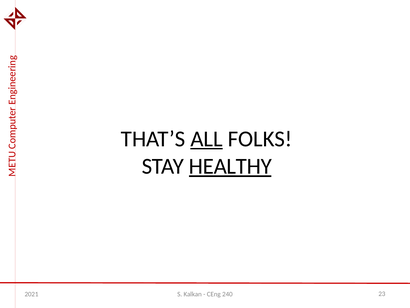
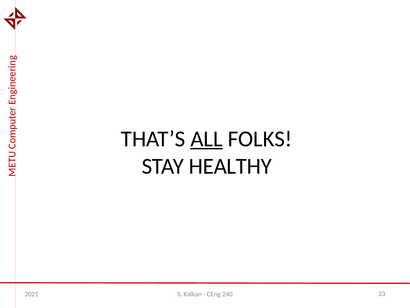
HEALTHY underline: present -> none (230, 166)
